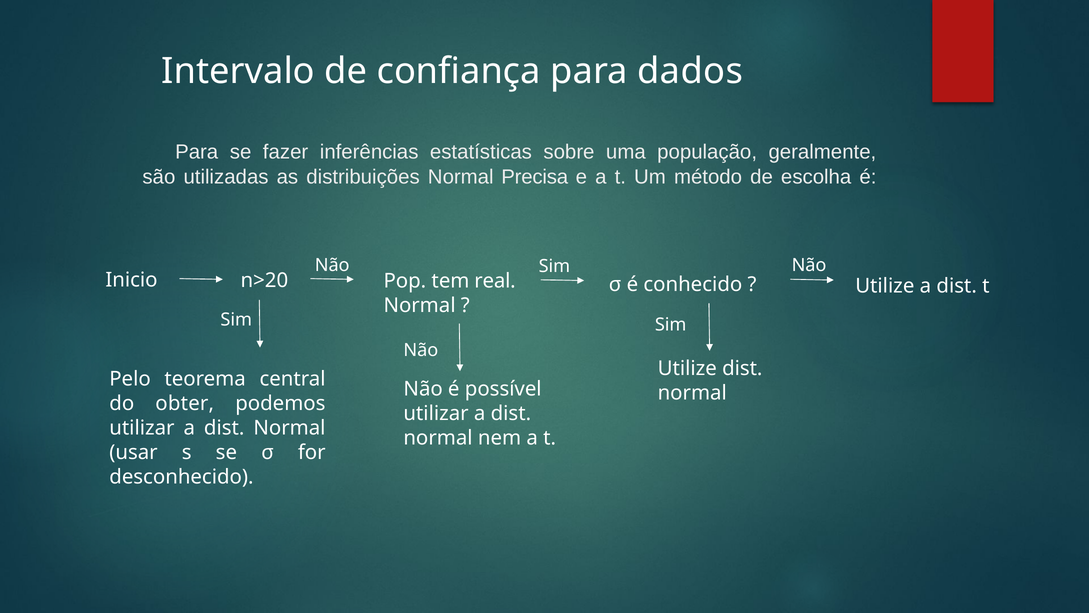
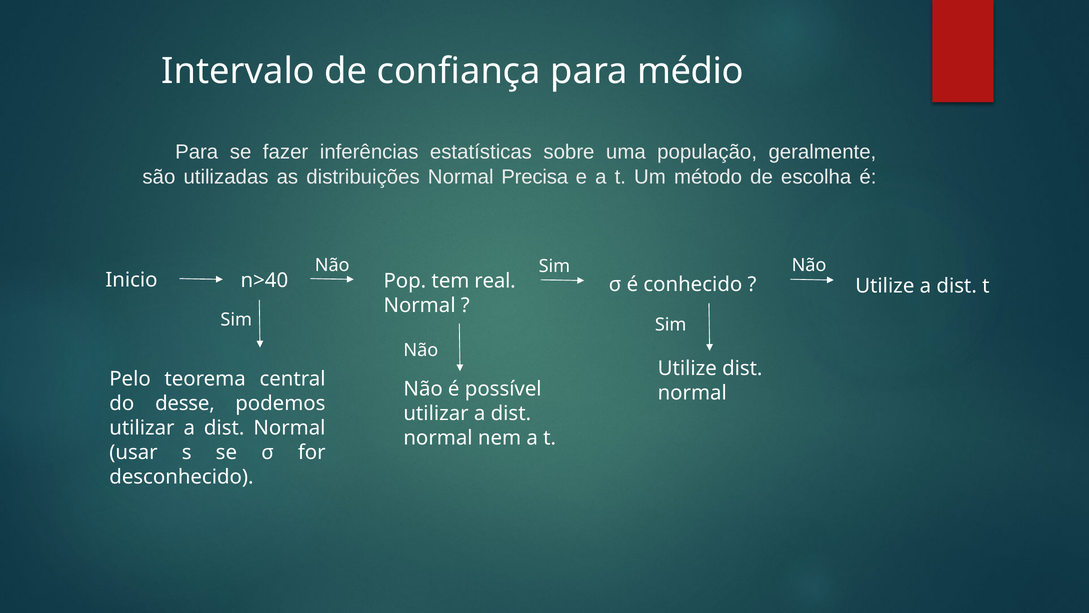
dados: dados -> médio (690, 71)
n>20: n>20 -> n>40 (264, 280)
obter: obter -> desse (185, 403)
